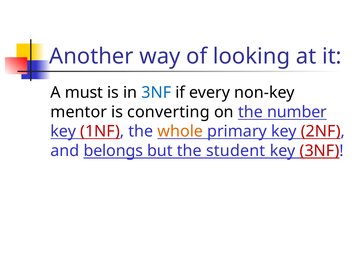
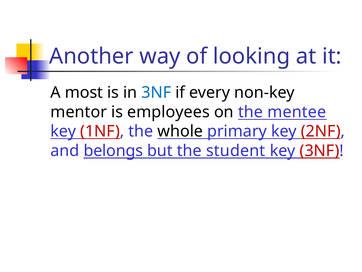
must: must -> most (84, 92)
converting: converting -> employees (168, 112)
number: number -> mentee (297, 112)
whole colour: orange -> black (180, 131)
